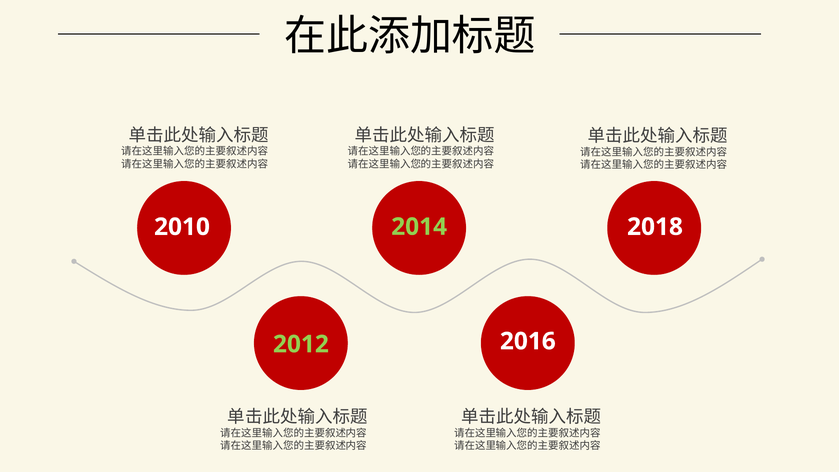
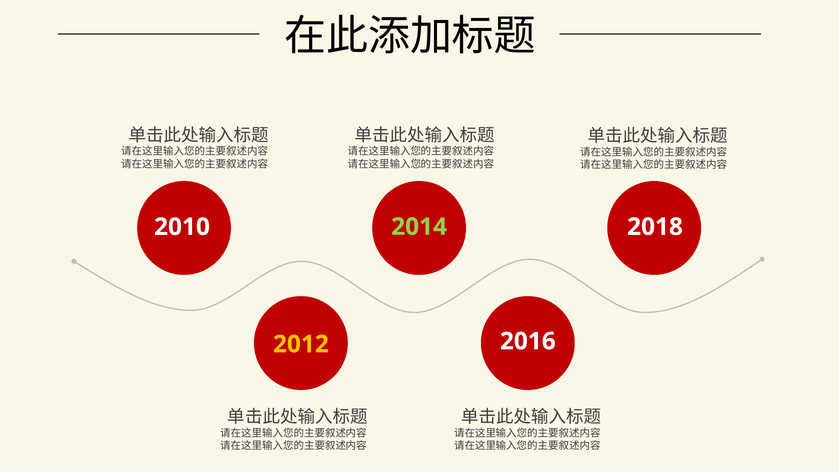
2012 colour: light green -> yellow (301, 344)
